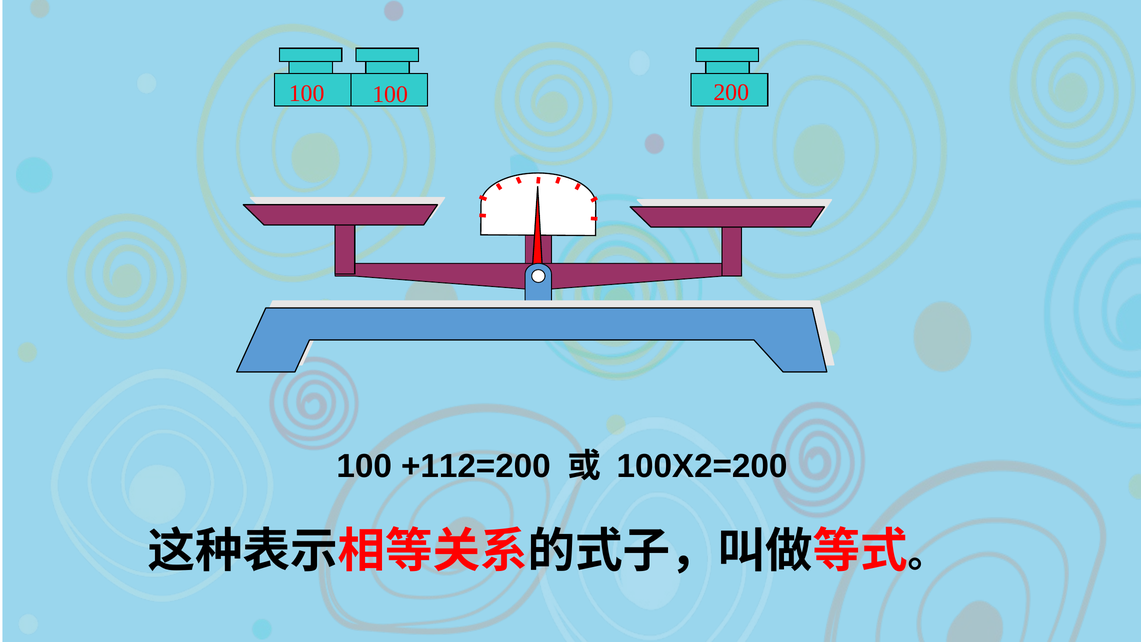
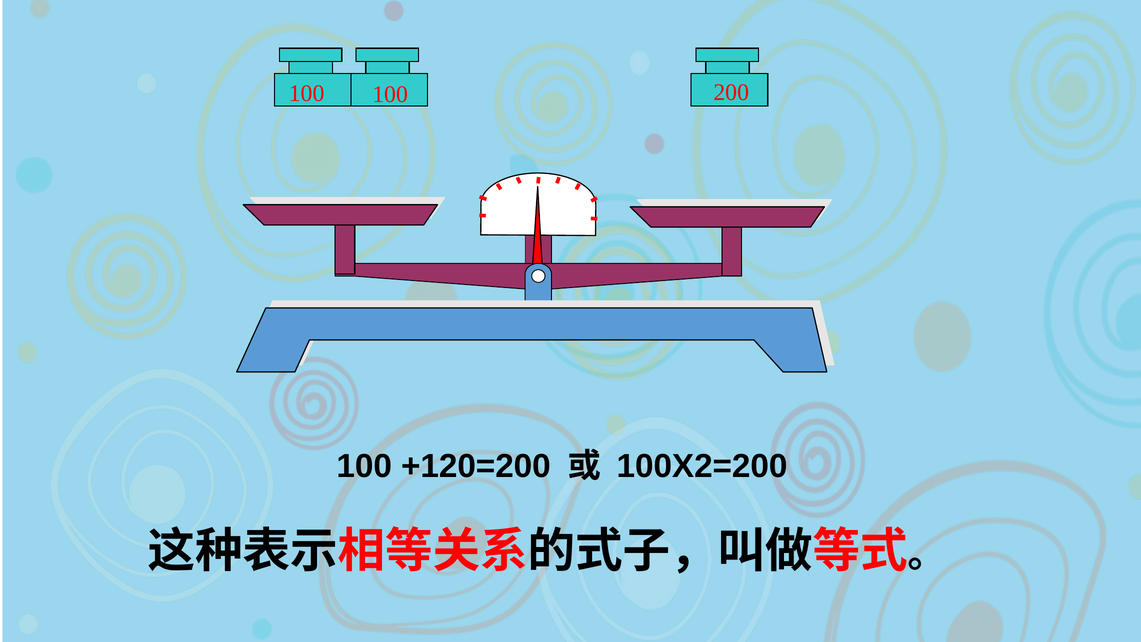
+112=200: +112=200 -> +120=200 (476, 466)
